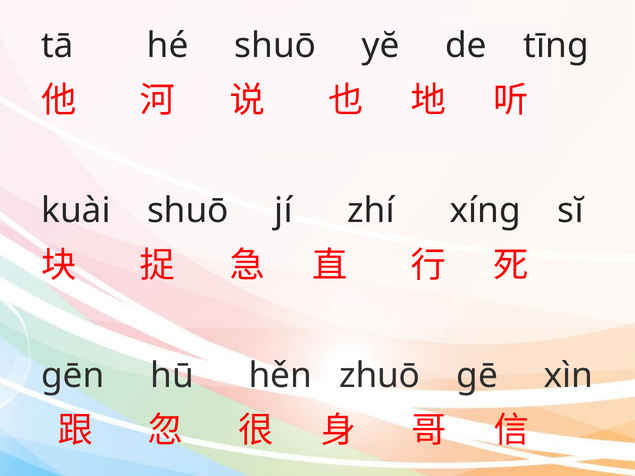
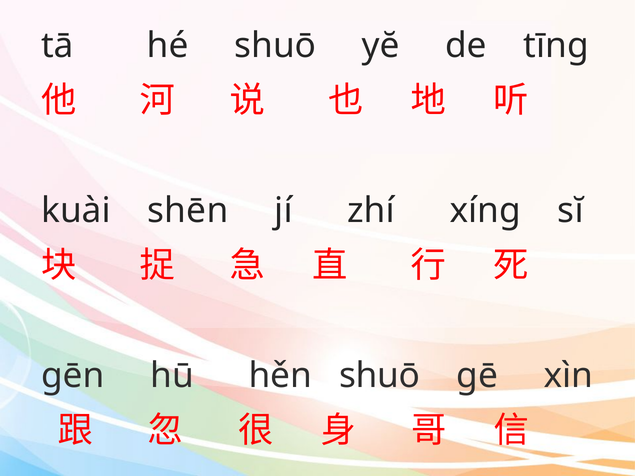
kuài shuō: shuō -> shēn (188, 211)
hěn zhuō: zhuō -> shuō (380, 376)
